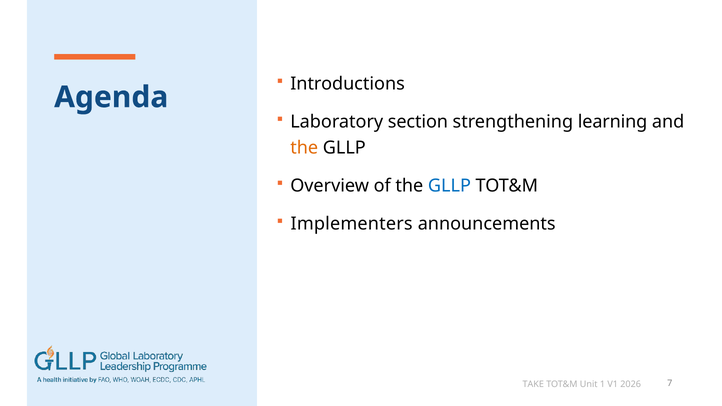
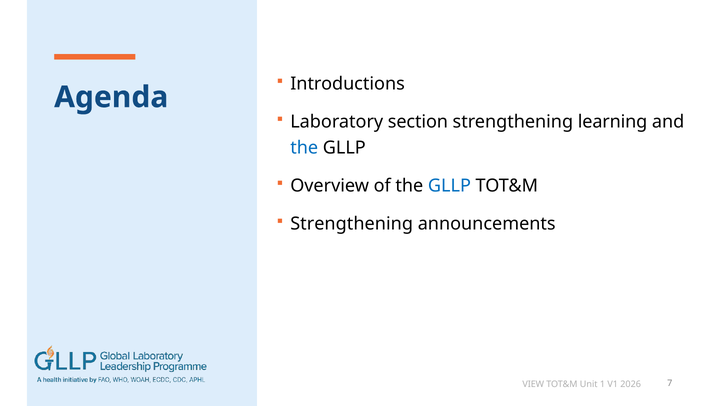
the colour: orange -> blue (304, 148)
Implementers: Implementers -> Strengthening (352, 224)
TAKE: TAKE -> VIEW (533, 385)
